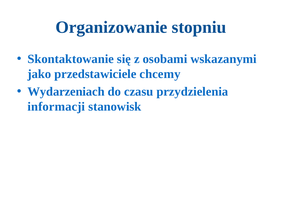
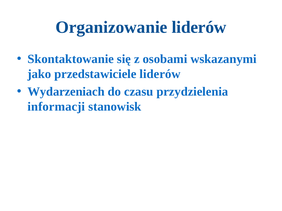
Organizowanie stopniu: stopniu -> liderów (199, 27)
przedstawiciele chcemy: chcemy -> liderów (160, 74)
